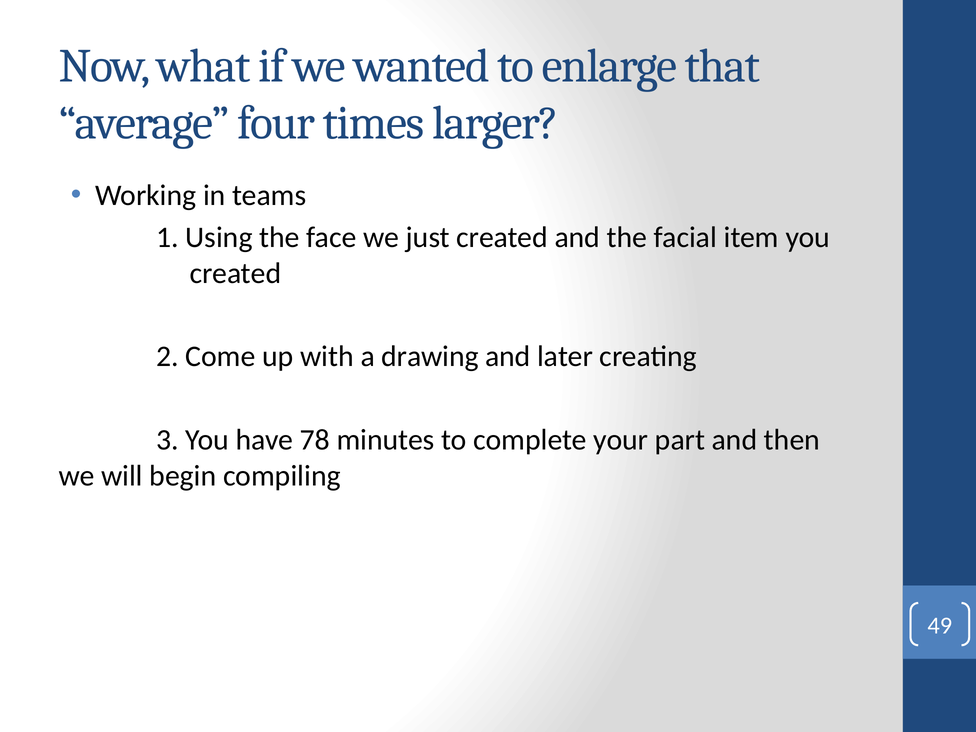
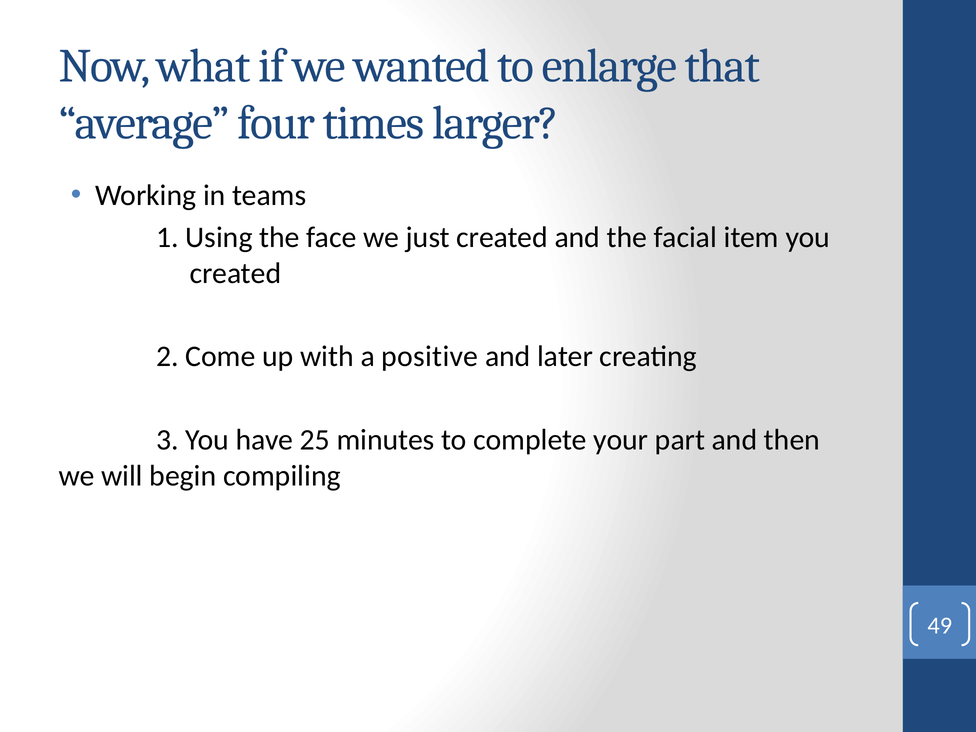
drawing: drawing -> positive (430, 357)
78: 78 -> 25 (315, 440)
